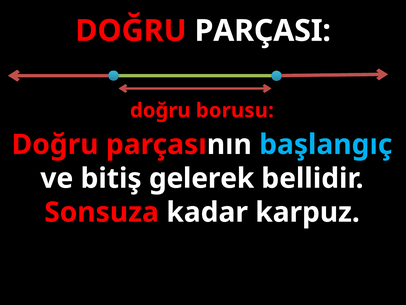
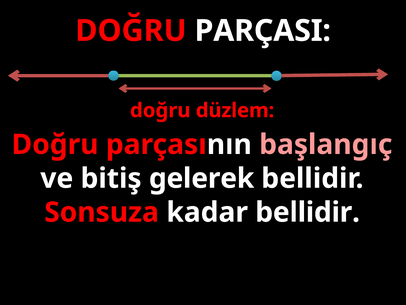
borusu: borusu -> düzlem (235, 110)
başlangıç colour: light blue -> pink (326, 144)
kadar karpuz: karpuz -> bellidir (308, 212)
